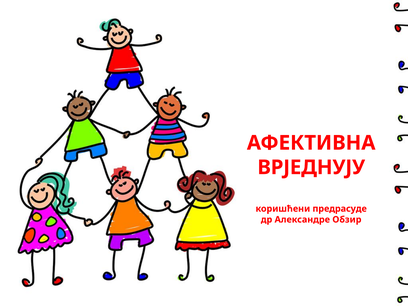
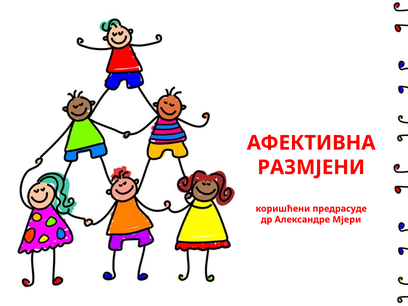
ВРЈЕДНУЈУ: ВРЈЕДНУЈУ -> РАЗМЈЕНИ (311, 167)
Обзир: Обзир -> Мјери (347, 220)
